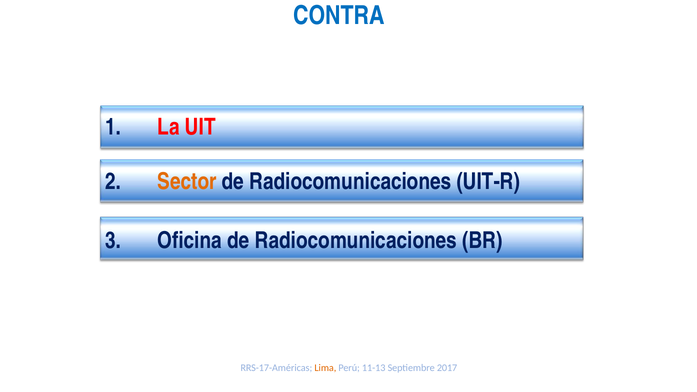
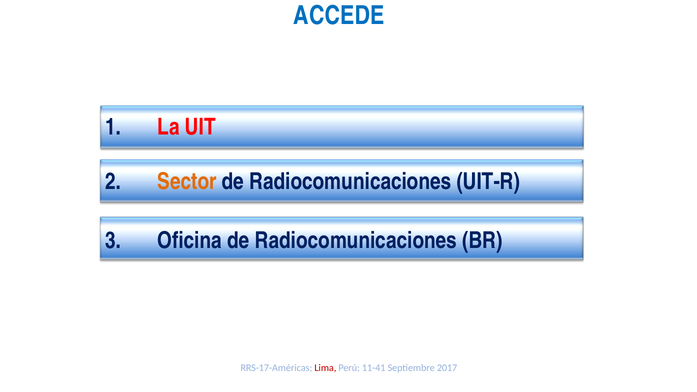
CONTRA: CONTRA -> ACCEDE (339, 15)
Lima colour: orange -> red (325, 368)
11-13: 11-13 -> 11-41 (374, 368)
